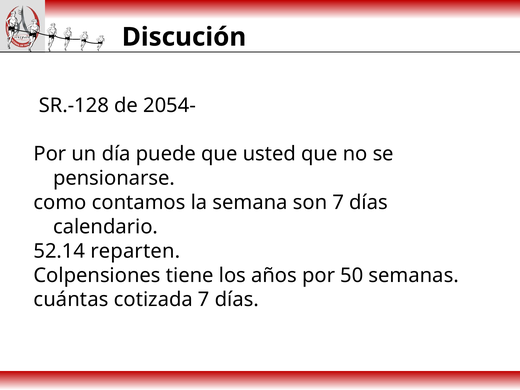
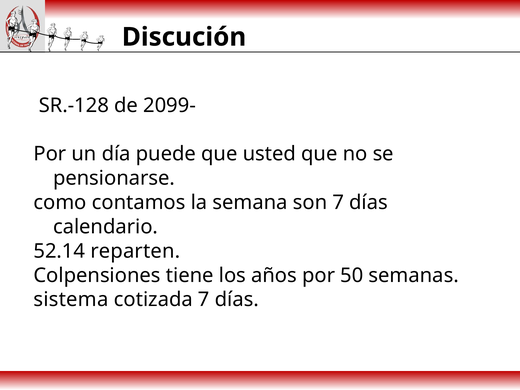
2054-: 2054- -> 2099- (170, 105)
cuántas: cuántas -> sistema (71, 300)
